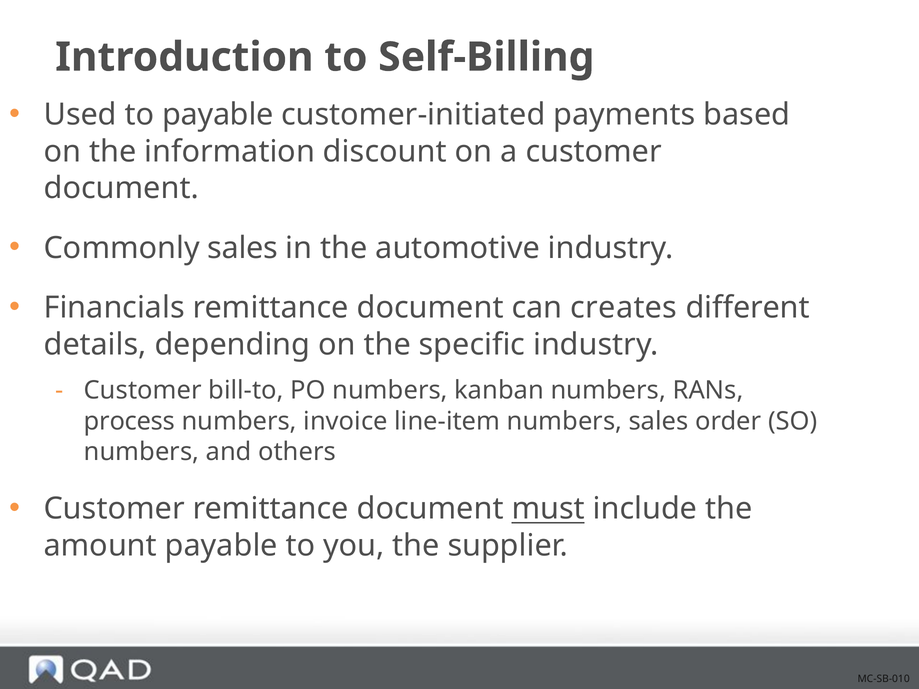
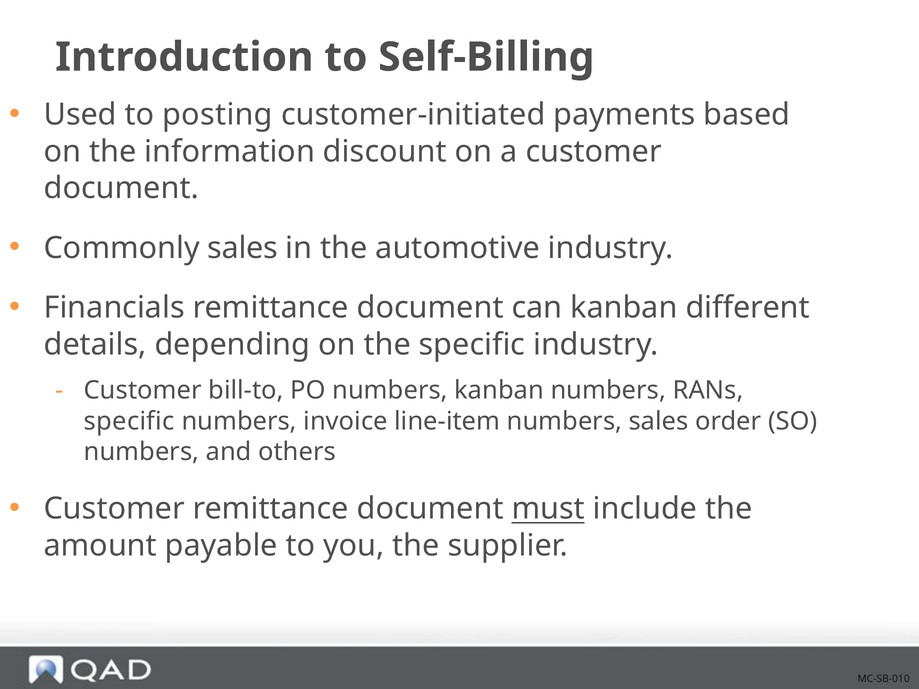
to payable: payable -> posting (218, 115)
can creates: creates -> kanban (624, 308)
process: process -> specific (129, 421)
